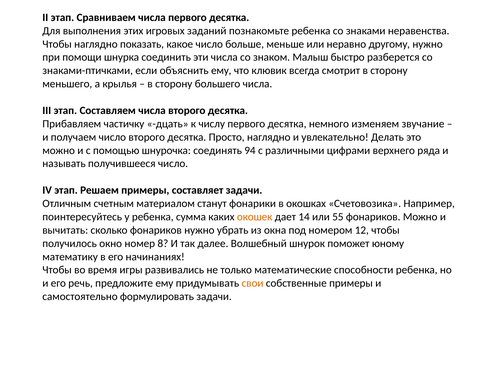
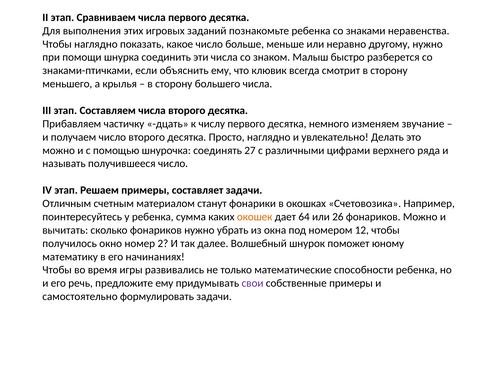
94: 94 -> 27 (250, 150)
14: 14 -> 64 (304, 217)
55: 55 -> 26 (338, 217)
8: 8 -> 2 (163, 244)
свои colour: orange -> purple (253, 283)
